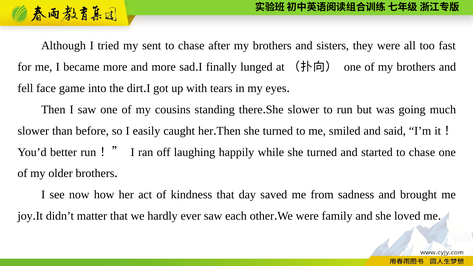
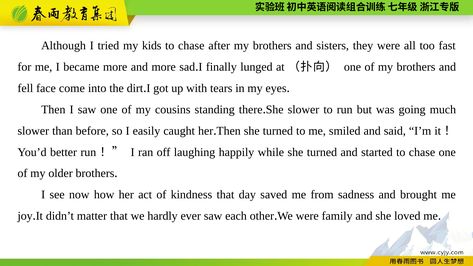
sent: sent -> kids (152, 46)
game: game -> come (72, 88)
